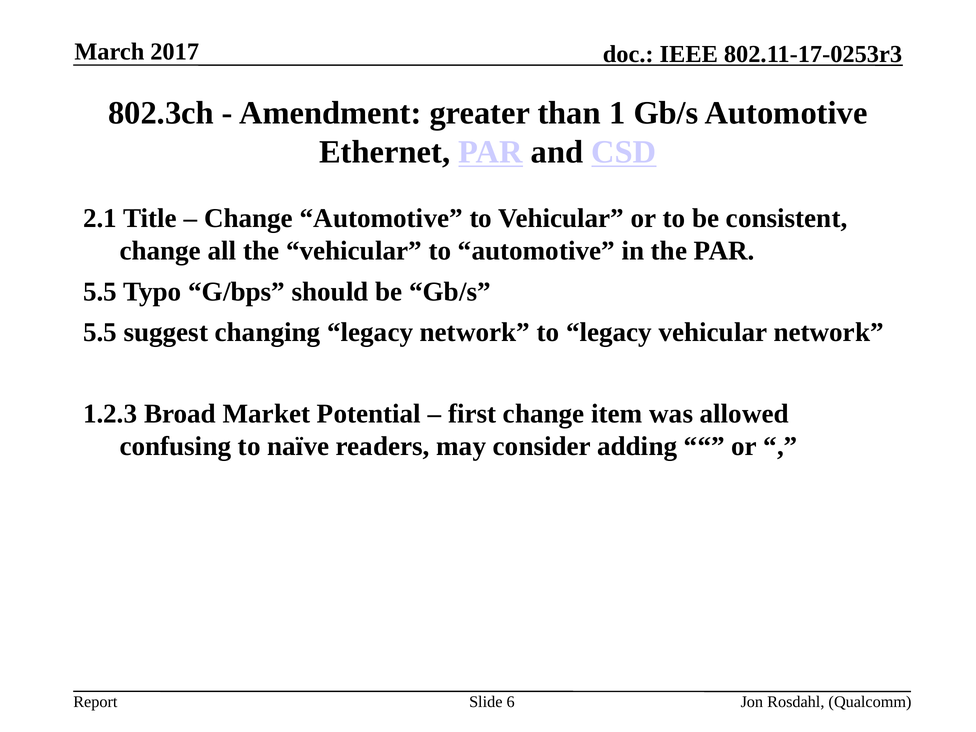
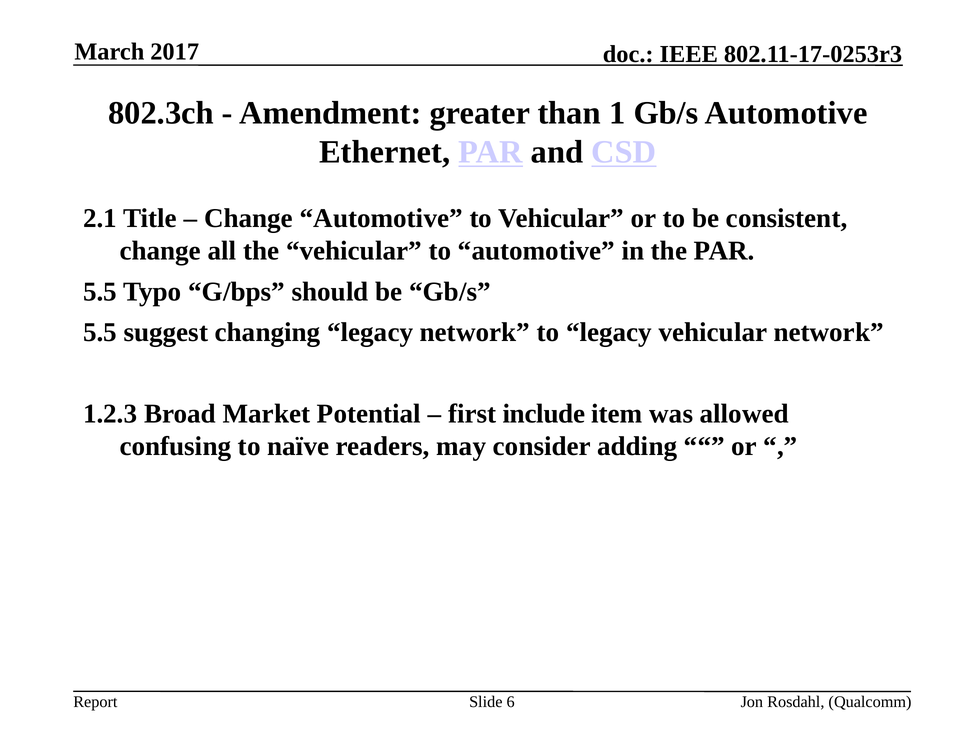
first change: change -> include (544, 414)
